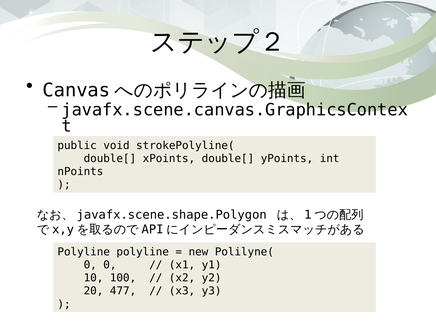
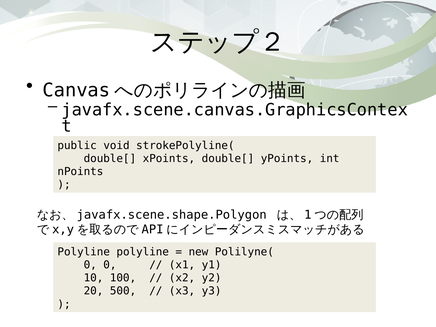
477: 477 -> 500 (123, 291)
